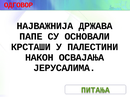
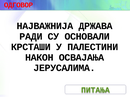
ПАПЕ: ПАПЕ -> РАДИ (31, 37)
